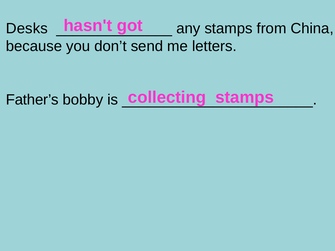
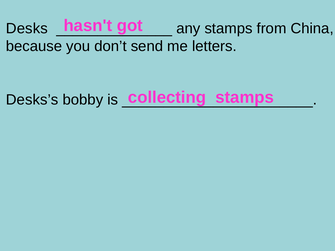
Father’s: Father’s -> Desks’s (32, 100)
